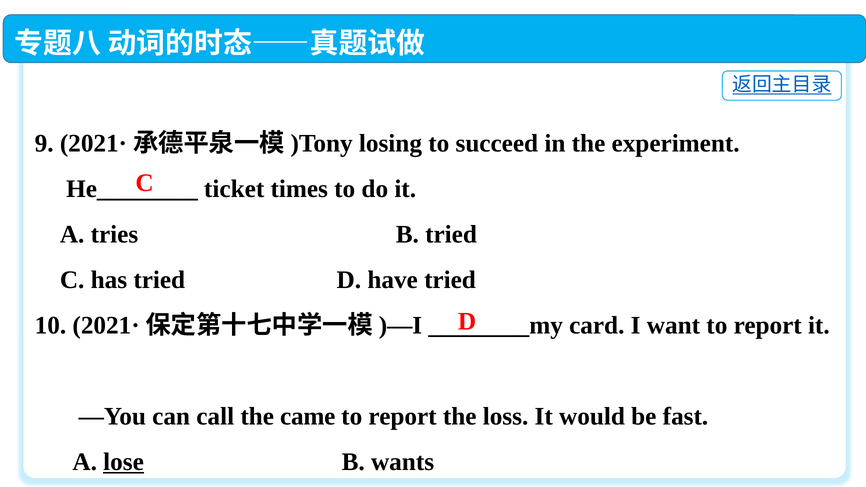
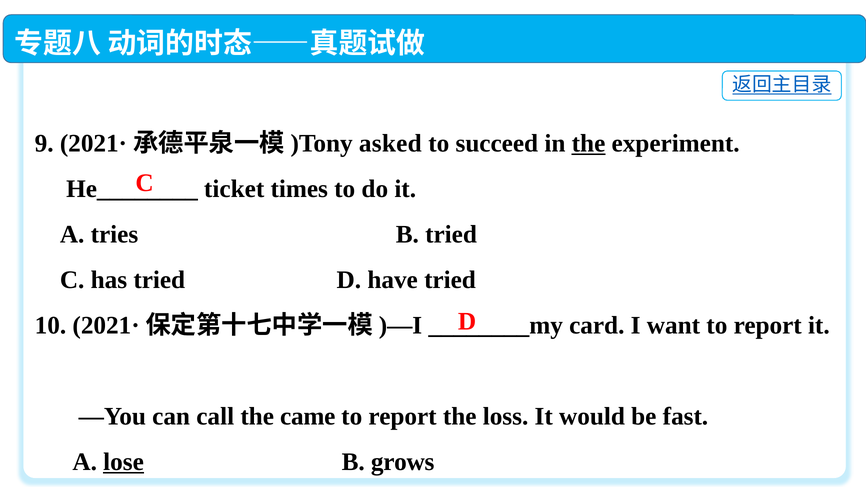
losing: losing -> asked (390, 144)
the underline: none -> present (588, 144)
wants: wants -> grows (403, 462)
